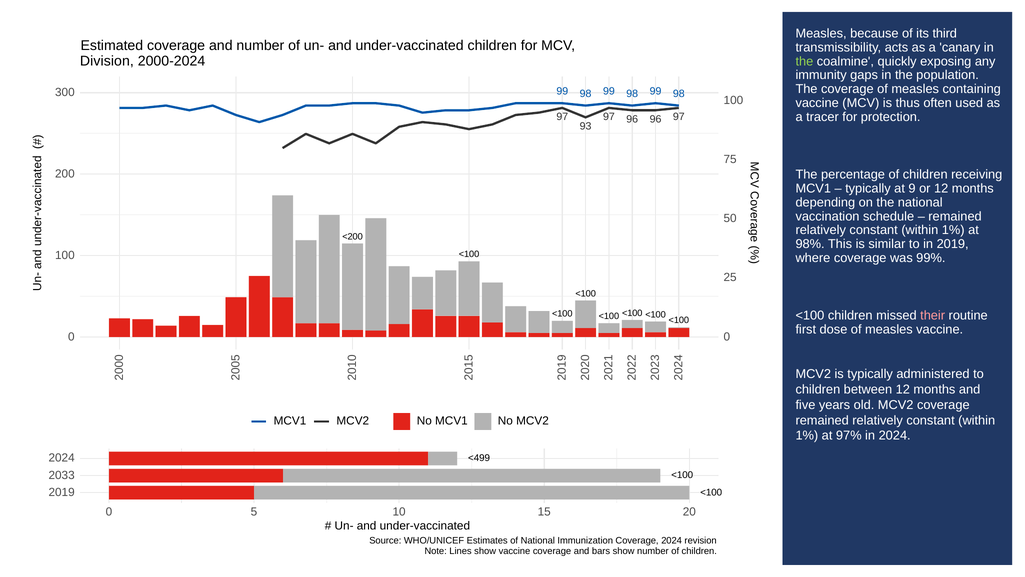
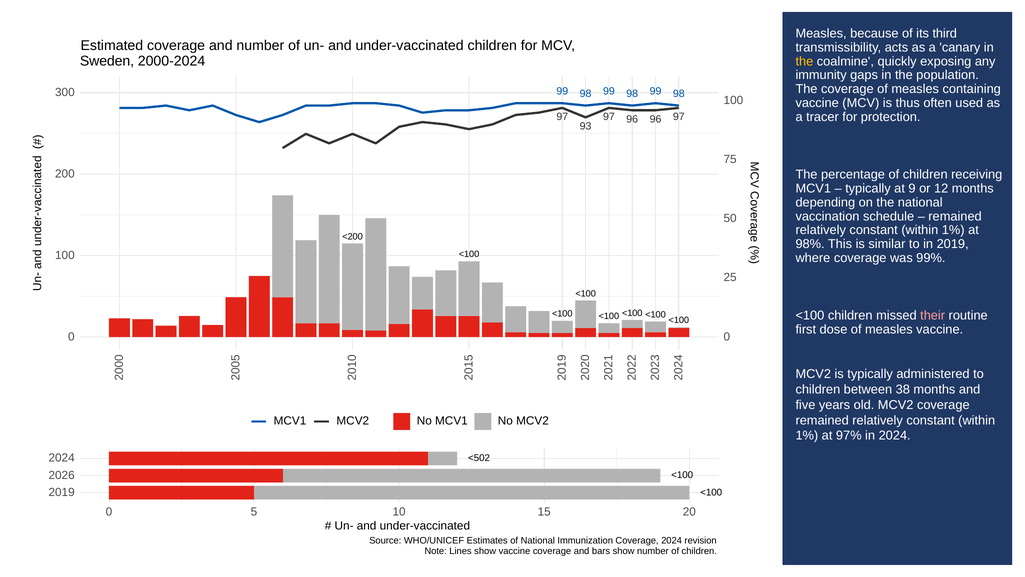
Division: Division -> Sweden (107, 61)
the colour: light green -> yellow (804, 61)
between 12: 12 -> 38 (903, 389)
<499: <499 -> <502 (479, 458)
2033: 2033 -> 2026 (62, 475)
